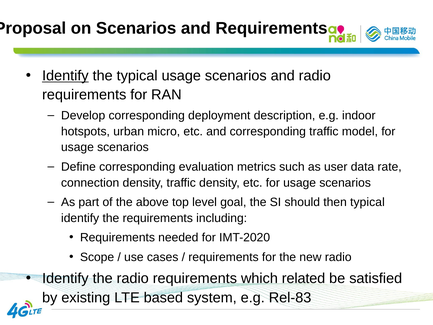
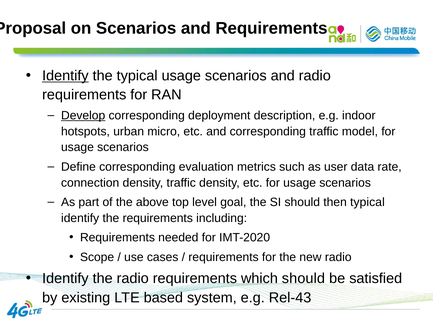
Develop underline: none -> present (83, 115)
which related: related -> should (303, 278)
Rel-83: Rel-83 -> Rel-43 (290, 297)
